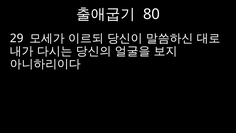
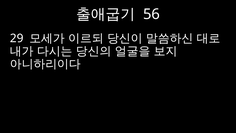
80: 80 -> 56 (151, 14)
